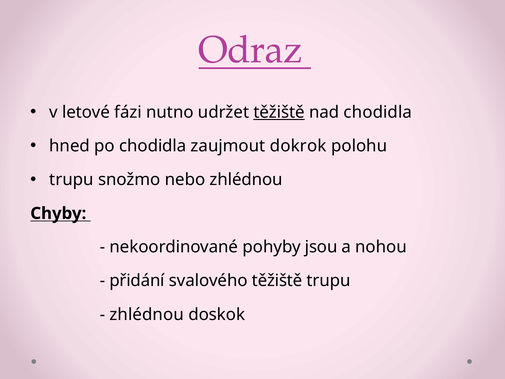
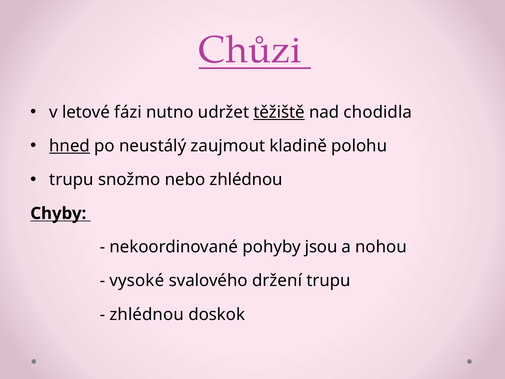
Odraz: Odraz -> Chůzi (250, 50)
hned underline: none -> present (70, 146)
po chodidla: chodidla -> neustálý (153, 146)
dokrok: dokrok -> kladině (298, 146)
přidání: přidání -> vysoké (137, 281)
svalového těžiště: těžiště -> držení (277, 281)
